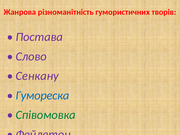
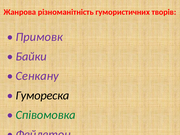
Постава: Постава -> Примовк (39, 37)
Слово: Слово -> Байки (31, 56)
Гумореска colour: blue -> black (42, 95)
